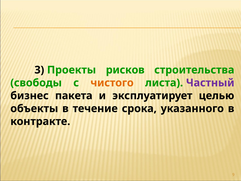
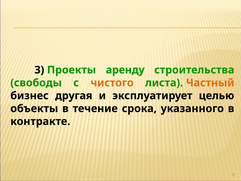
рисков: рисков -> аренду (125, 70)
Частный colour: purple -> orange (210, 83)
пакета: пакета -> другая (74, 96)
